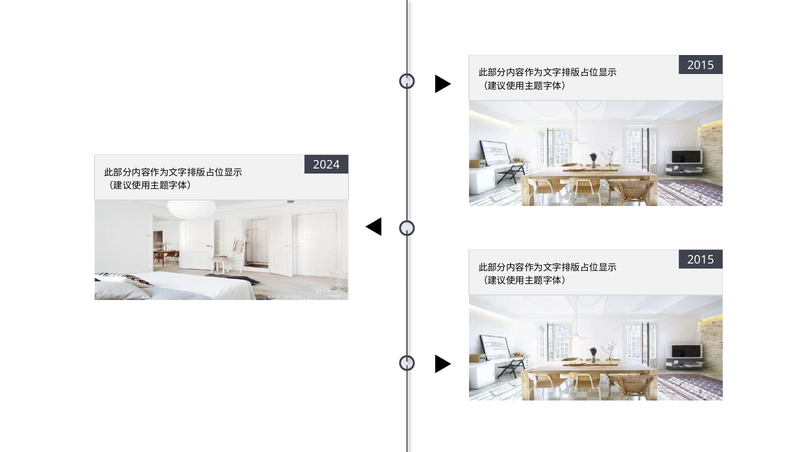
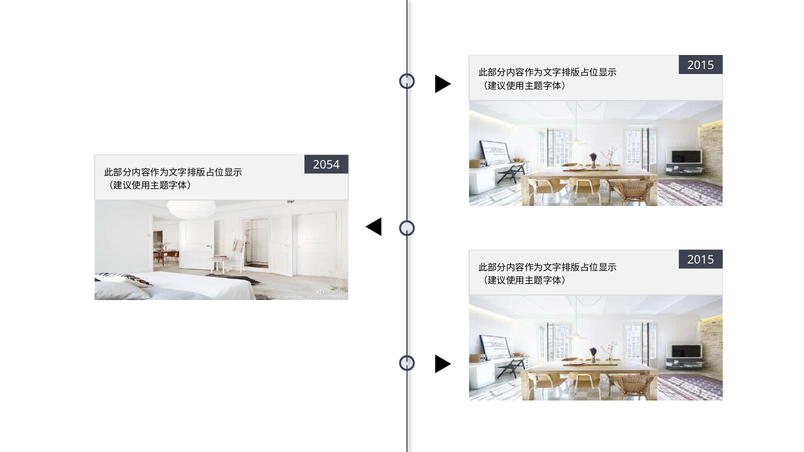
2024: 2024 -> 2054 (326, 165)
